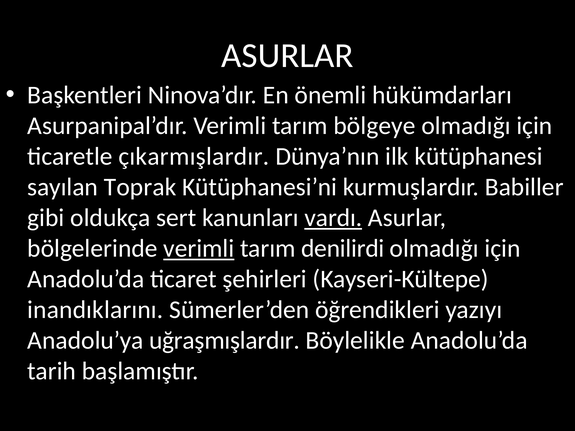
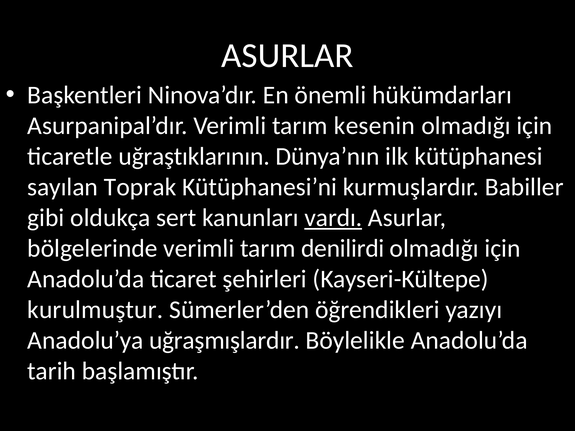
bölgeye: bölgeye -> kesenin (374, 126)
çıkarmışlardır: çıkarmışlardır -> uğraştıklarının (194, 157)
verimli underline: present -> none (199, 249)
inandıklarını: inandıklarını -> kurulmuştur (95, 310)
